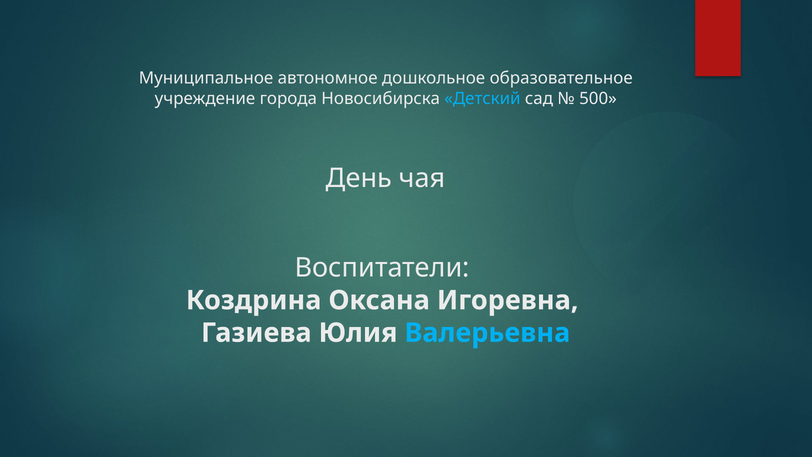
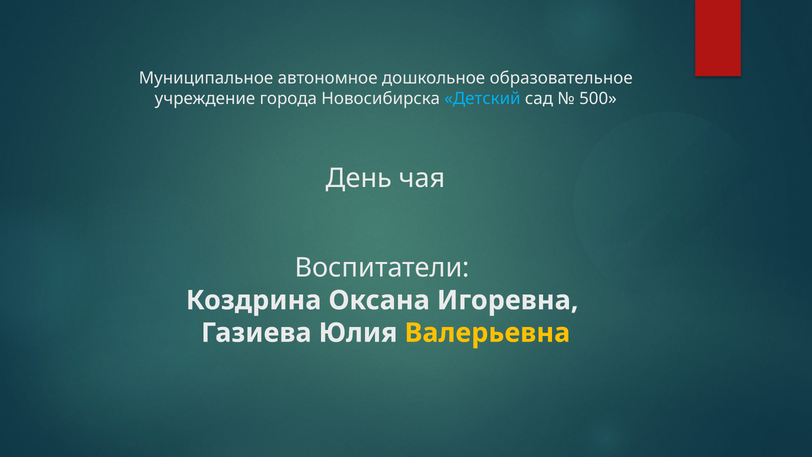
Валерьевна colour: light blue -> yellow (487, 333)
